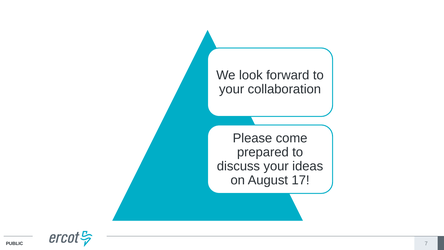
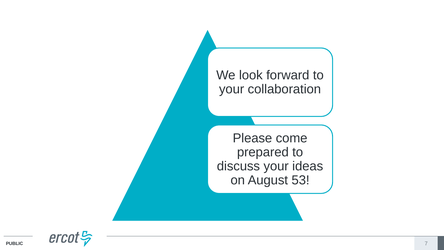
17: 17 -> 53 (301, 180)
